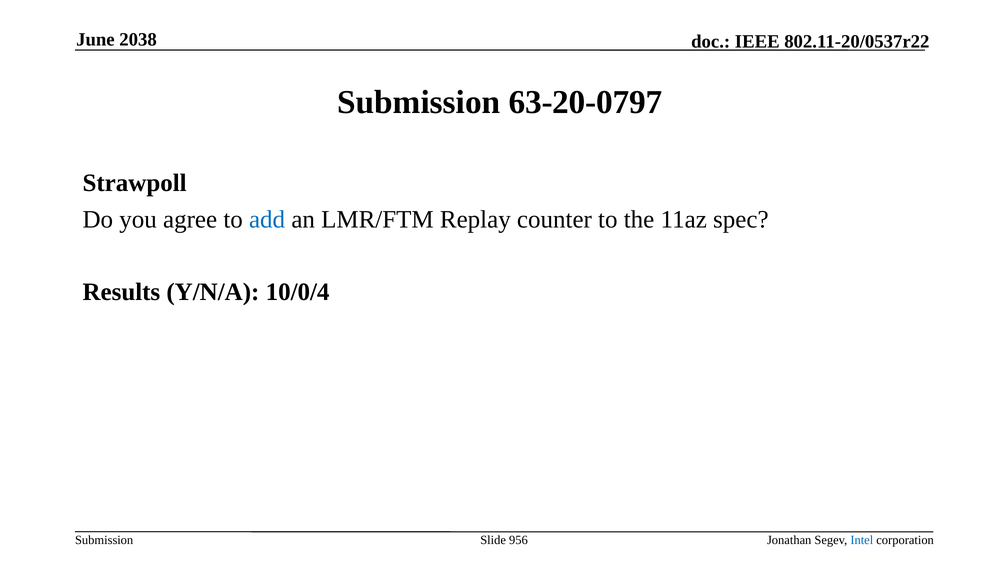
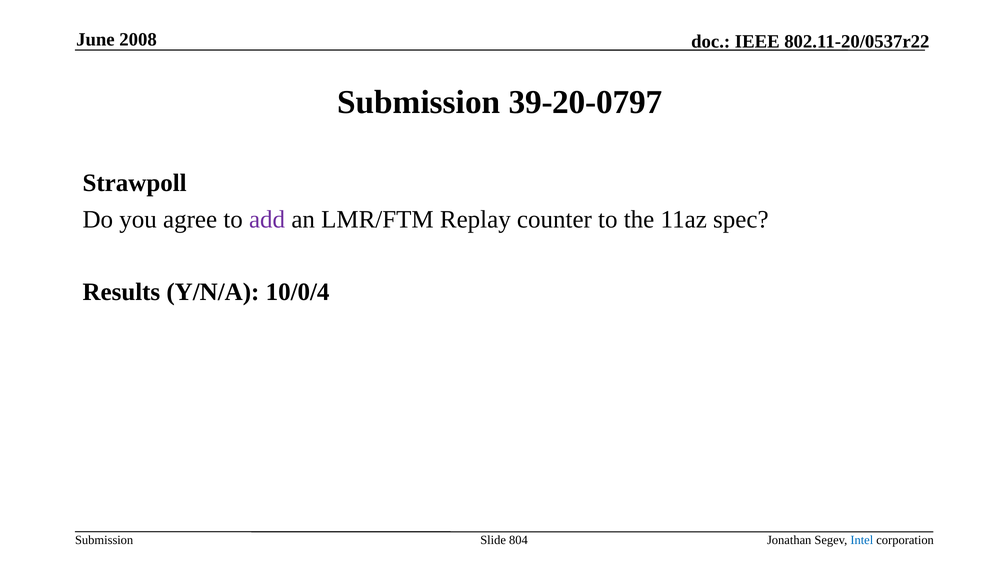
2038: 2038 -> 2008 (138, 40)
63-20-0797: 63-20-0797 -> 39-20-0797 (586, 102)
add colour: blue -> purple (267, 219)
956: 956 -> 804 (518, 539)
